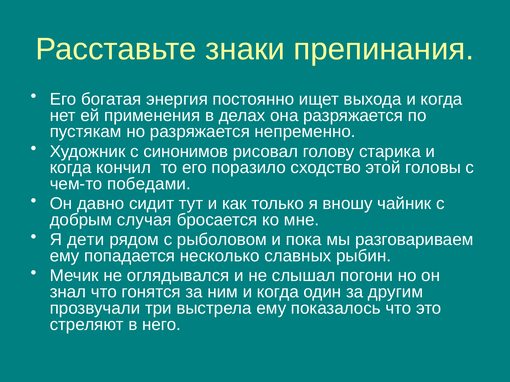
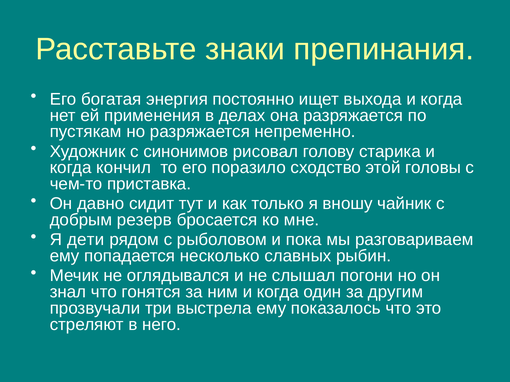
победами: победами -> приставка (149, 184)
случая: случая -> резерв (144, 220)
